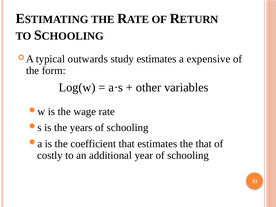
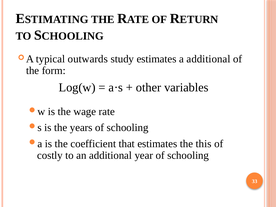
a expensive: expensive -> additional (208, 59)
the that: that -> this (204, 144)
